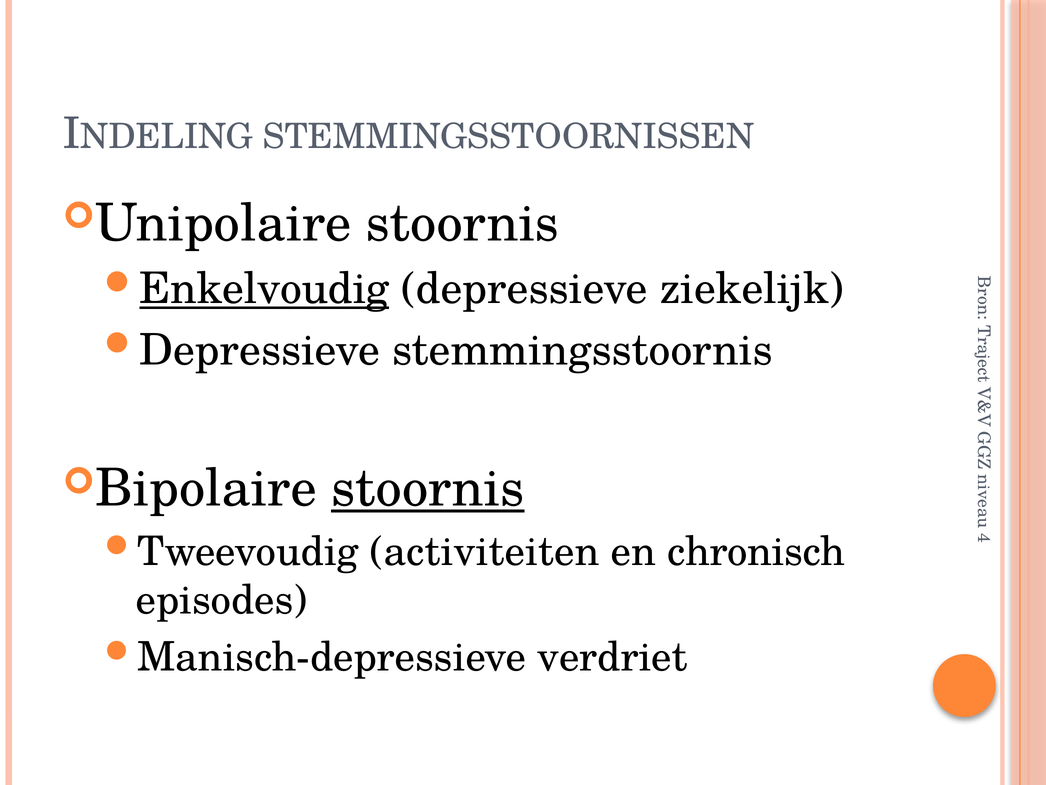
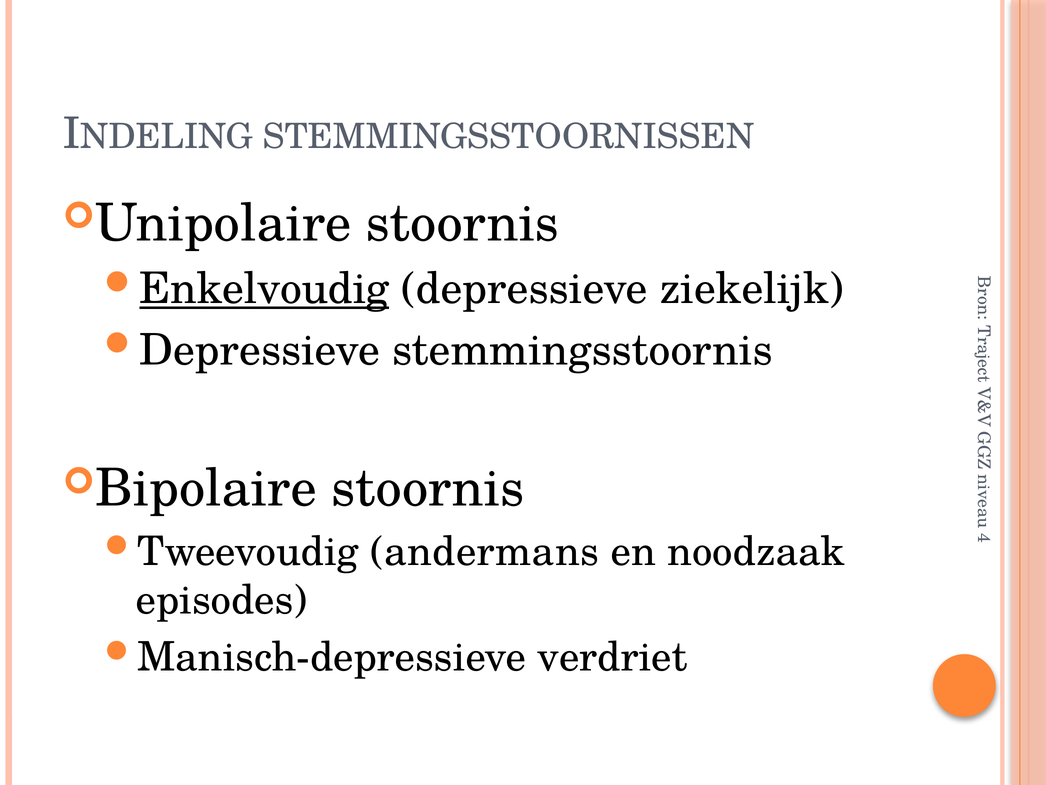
stoornis underline: present -> none (428, 488)
activiteiten: activiteiten -> andermans (485, 551)
chronisch: chronisch -> noodzaak (756, 551)
